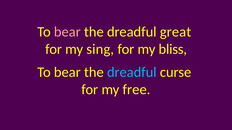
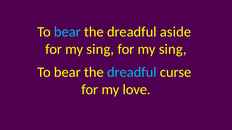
bear colour: pink -> light blue (67, 32)
great: great -> aside (176, 32)
bliss: bliss -> sing (173, 49)
free: free -> love (137, 90)
